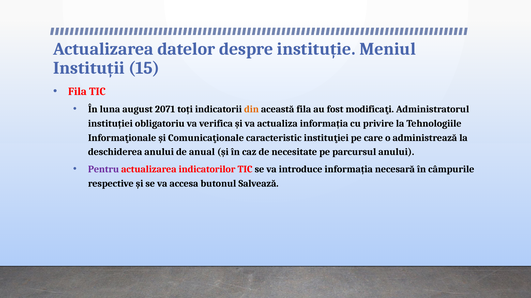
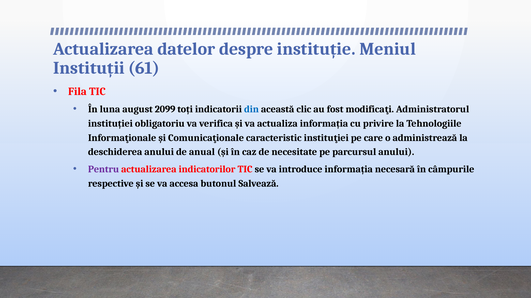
15: 15 -> 61 (144, 68)
2071: 2071 -> 2099 (165, 109)
din colour: orange -> blue (251, 109)
această fila: fila -> clic (304, 109)
